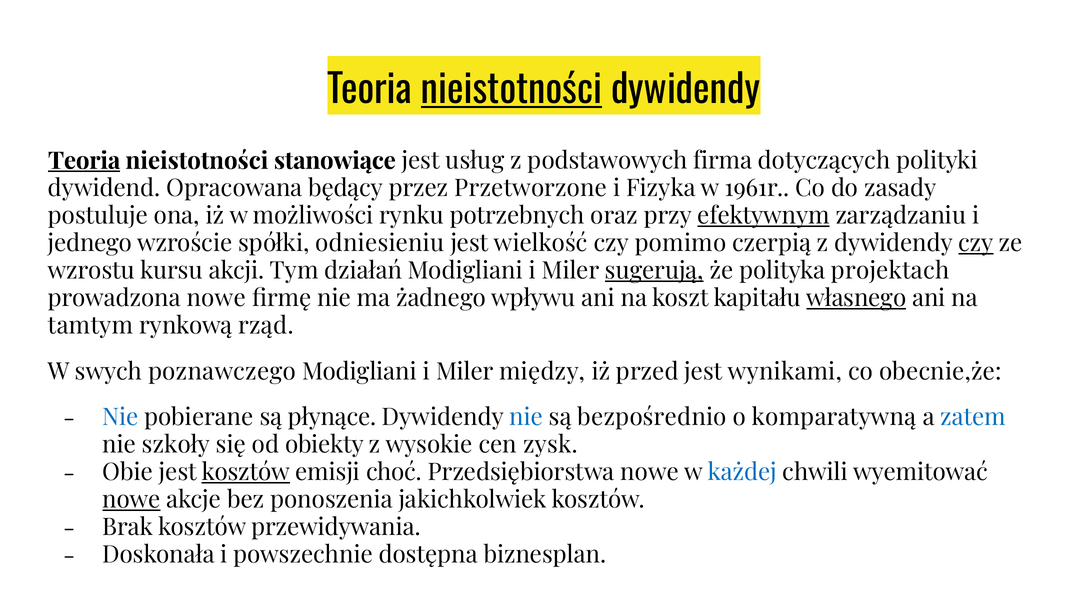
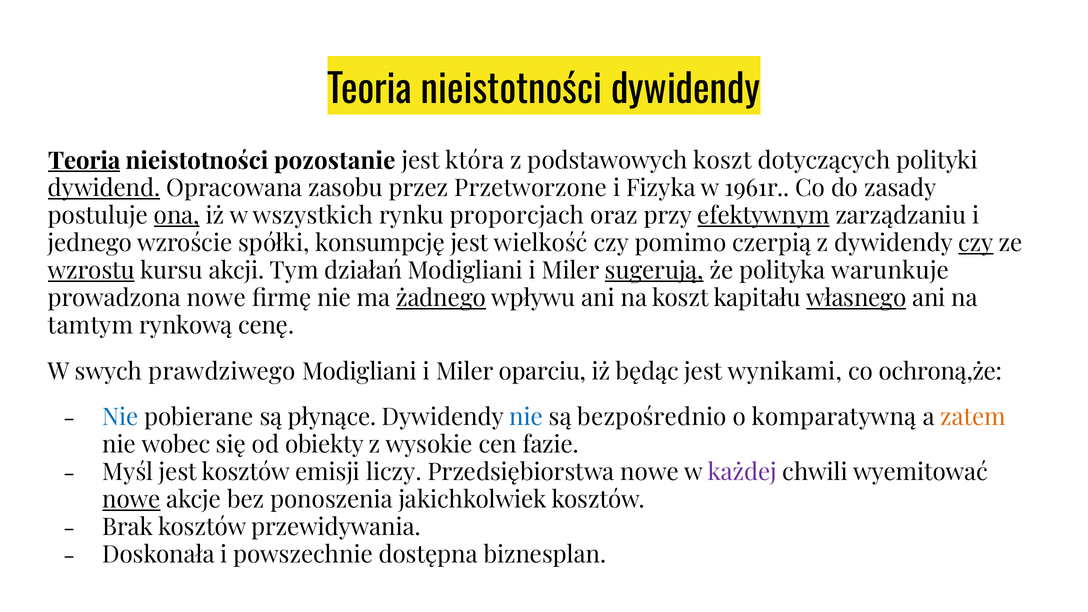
nieistotności underline: present -> none (512, 90)
stanowiące: stanowiące -> pozostanie (335, 161)
usług: usług -> która (475, 161)
podstawowych firma: firma -> koszt (723, 161)
dywidend underline: none -> present (104, 188)
będący: będący -> zasobu (346, 188)
ona underline: none -> present (177, 216)
możliwości: możliwości -> wszystkich (313, 216)
potrzebnych: potrzebnych -> proporcjach (517, 216)
odniesieniu: odniesieniu -> konsumpcję (380, 243)
wzrostu underline: none -> present (91, 271)
projektach: projektach -> warunkuje (890, 271)
żadnego underline: none -> present (441, 298)
rząd: rząd -> cenę (266, 326)
poznawczego: poznawczego -> prawdziwego (222, 372)
między: między -> oparciu (542, 372)
przed: przed -> będąc (647, 372)
obecnie,że: obecnie,że -> ochroną,że (941, 372)
zatem colour: blue -> orange (973, 417)
szkoły: szkoły -> wobec (176, 445)
zysk: zysk -> fazie (551, 445)
Obie: Obie -> Myśl (128, 472)
kosztów underline: present -> none (246, 472)
choć: choć -> liczy (394, 472)
każdej colour: blue -> purple (742, 472)
